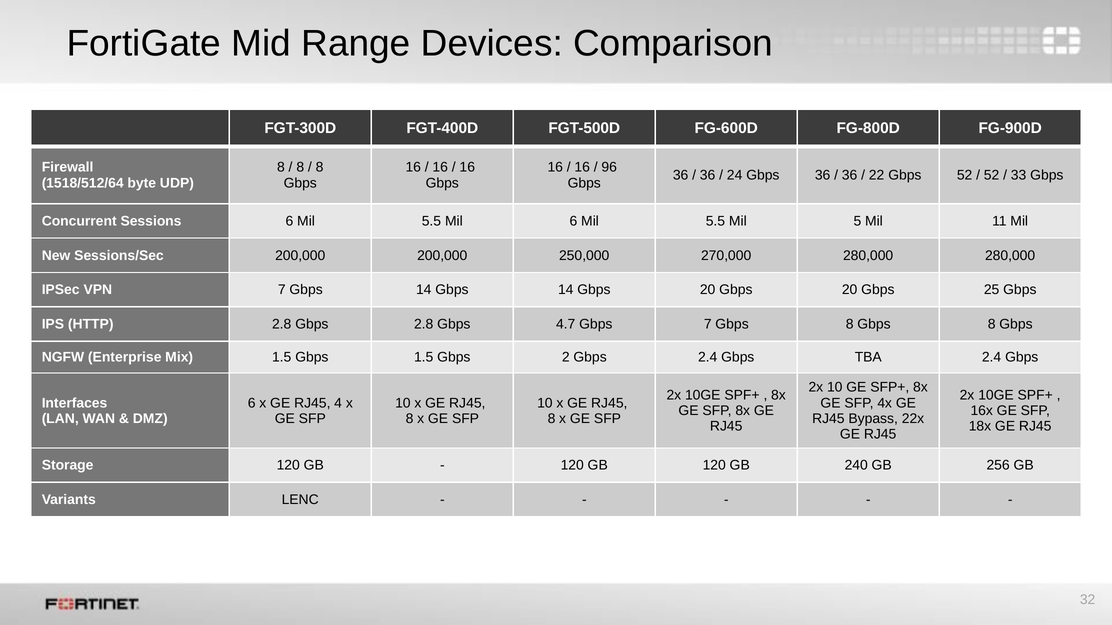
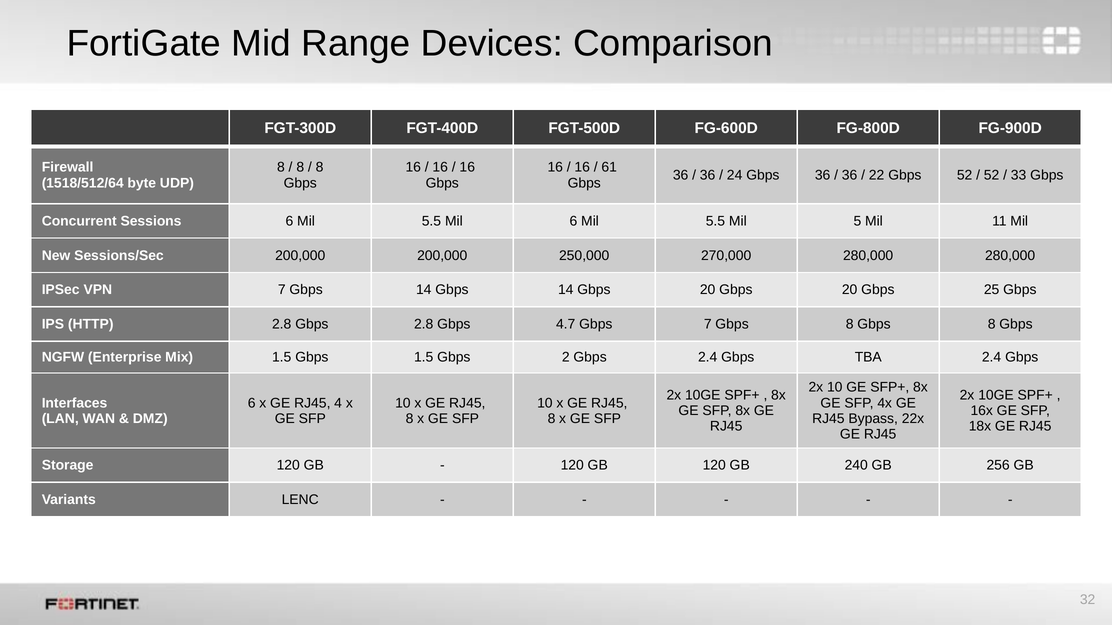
96: 96 -> 61 (609, 168)
